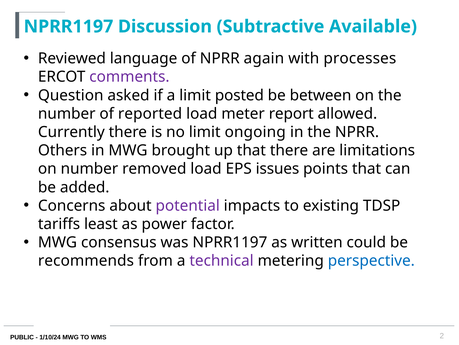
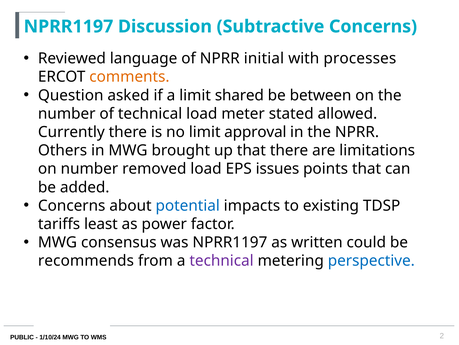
Subtractive Available: Available -> Concerns (373, 26)
again: again -> initial (264, 58)
comments colour: purple -> orange (129, 77)
posted: posted -> shared (239, 95)
of reported: reported -> technical (150, 113)
report: report -> stated (291, 113)
ongoing: ongoing -> approval (255, 132)
potential colour: purple -> blue (188, 205)
